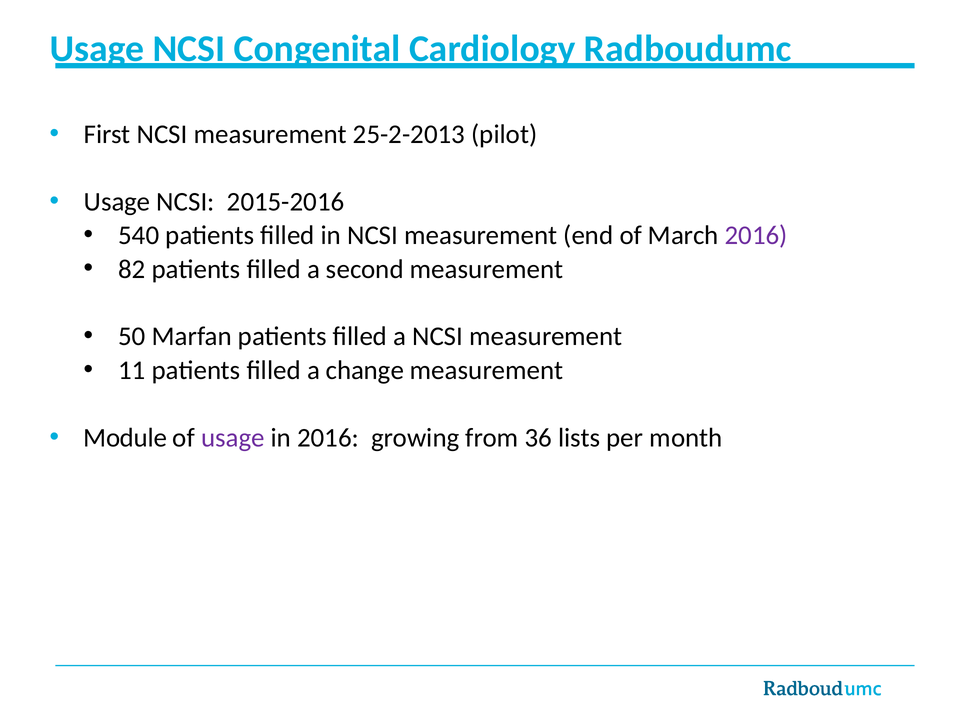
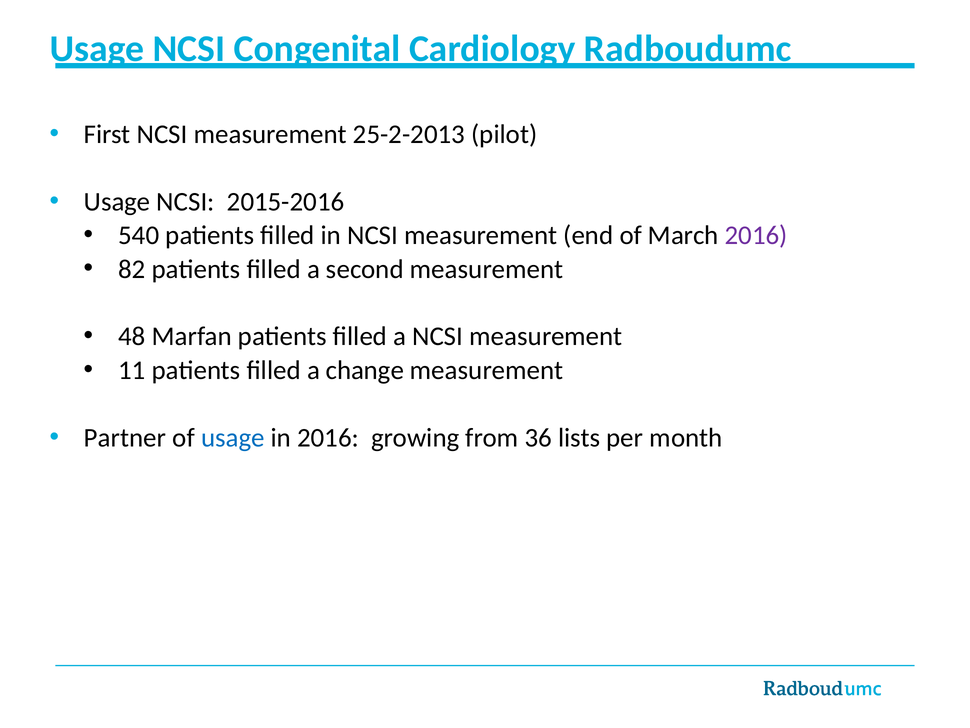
50: 50 -> 48 (132, 336)
Module: Module -> Partner (125, 437)
usage colour: purple -> blue (233, 437)
